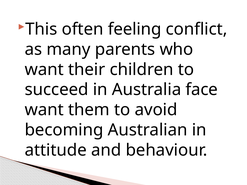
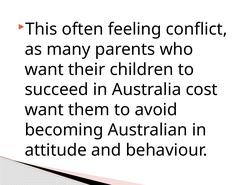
face: face -> cost (202, 90)
